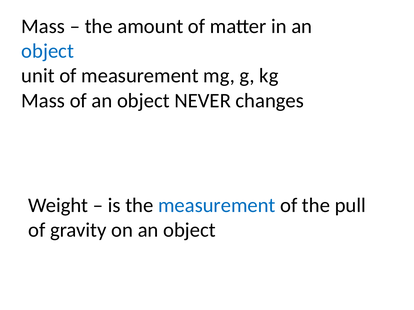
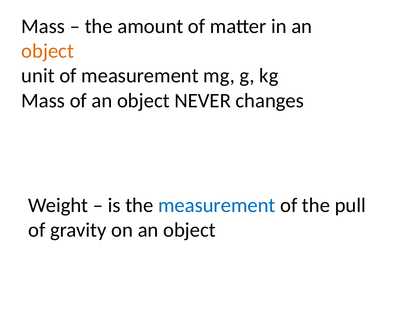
object colour: blue -> orange (48, 51)
